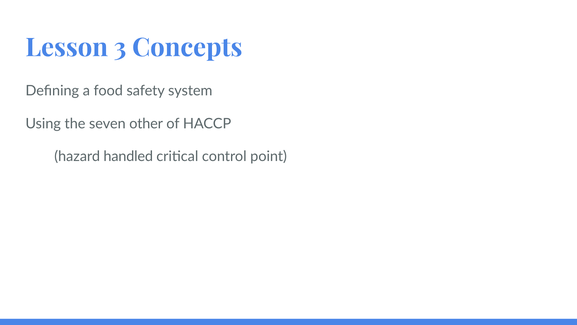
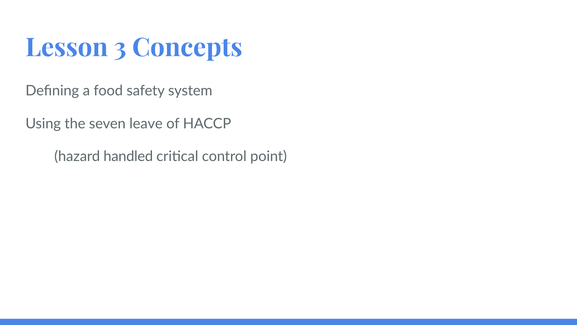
other: other -> leave (146, 123)
